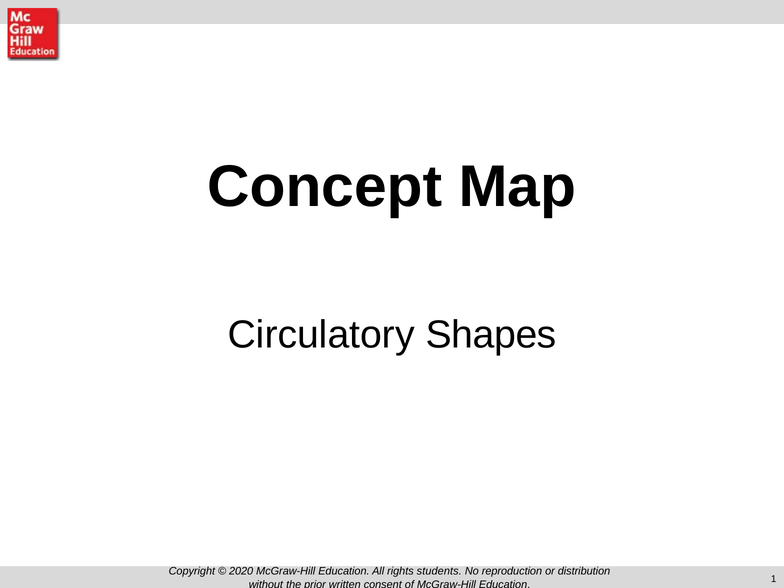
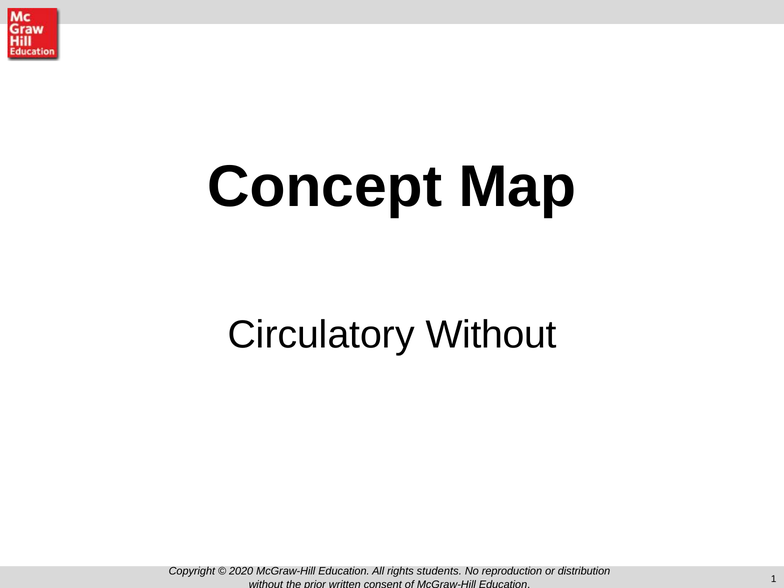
Circulatory Shapes: Shapes -> Without (491, 335)
